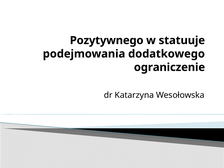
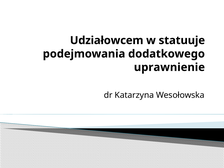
Pozytywnego: Pozytywnego -> Udziałowcem (107, 40)
ograniczenie: ograniczenie -> uprawnienie (169, 67)
